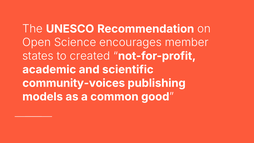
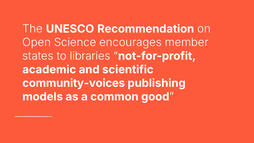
created: created -> libraries (90, 56)
